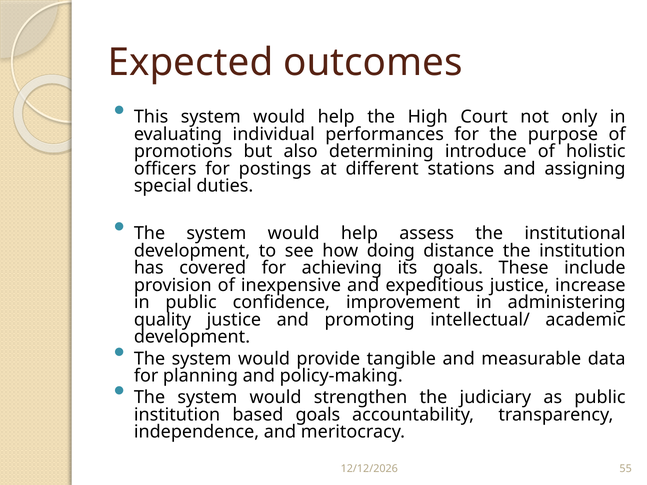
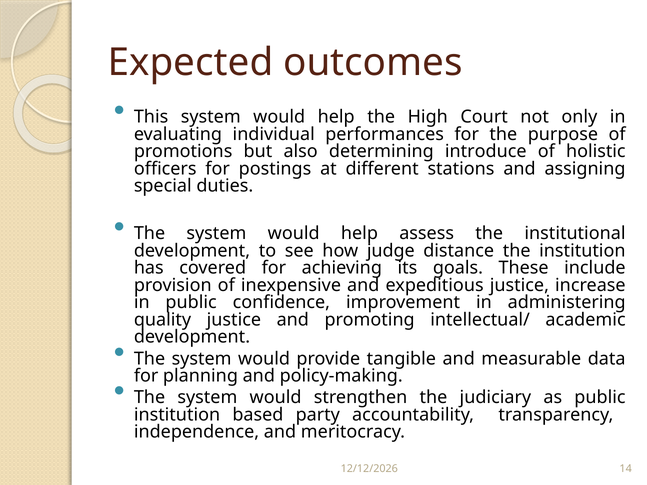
doing: doing -> judge (391, 251)
based goals: goals -> party (318, 415)
55: 55 -> 14 (626, 469)
